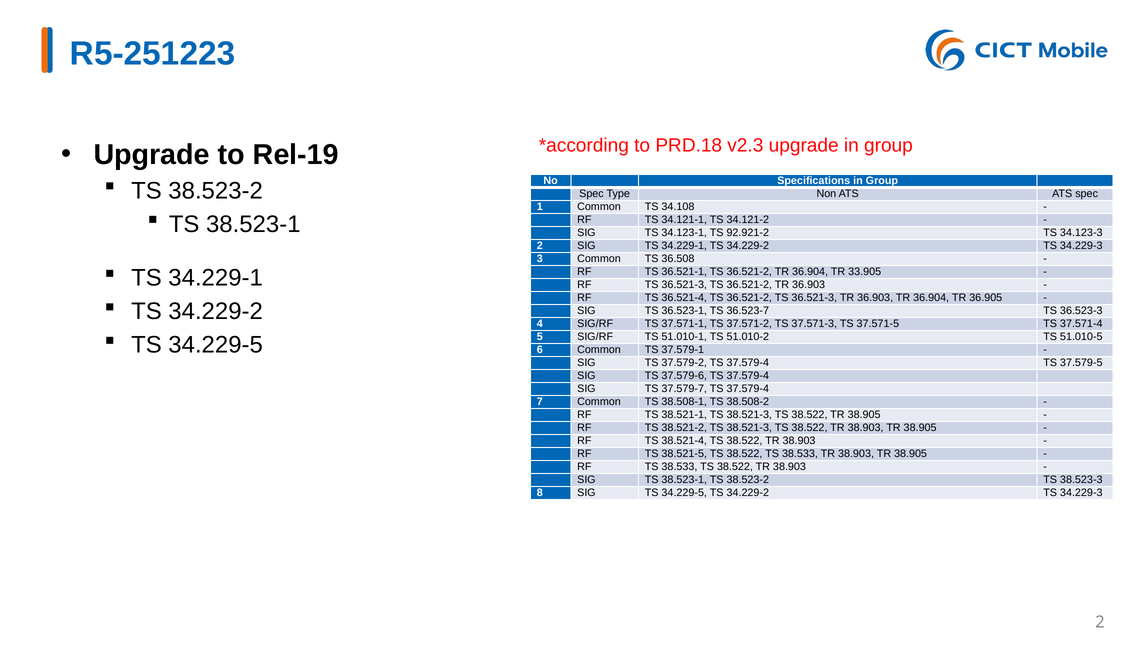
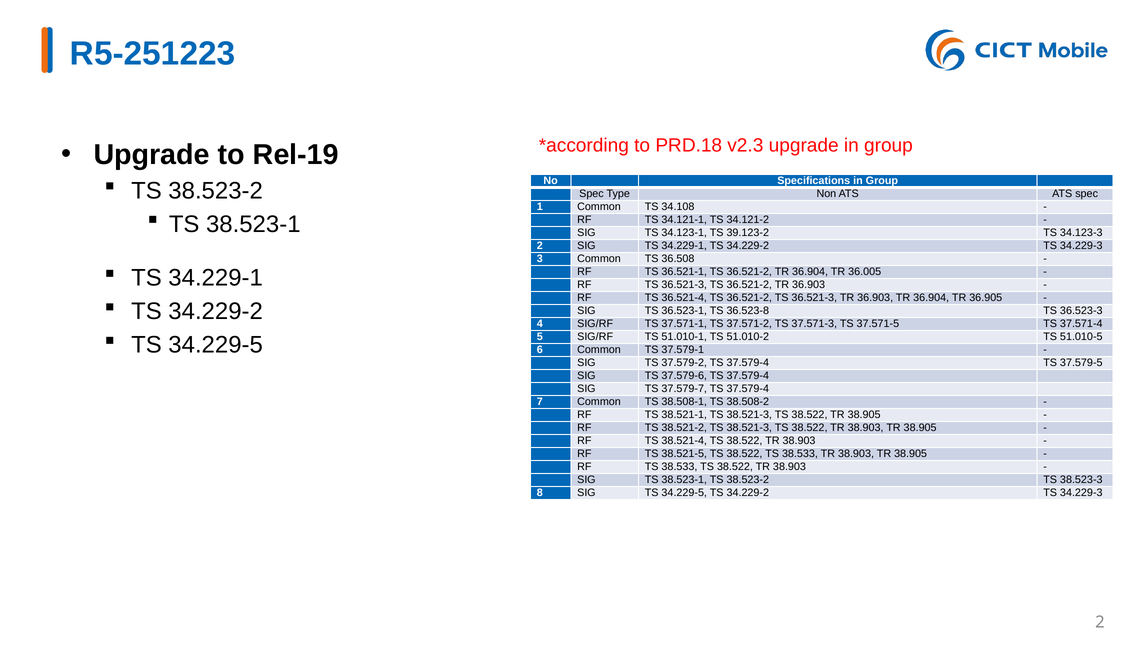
92.921-2: 92.921-2 -> 39.123-2 (748, 233)
33.905: 33.905 -> 36.005 (865, 272)
36.523-7: 36.523-7 -> 36.523-8 (748, 311)
